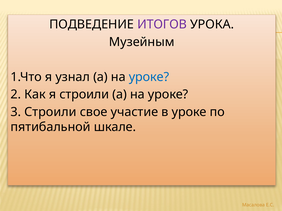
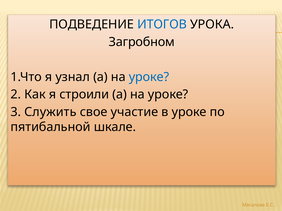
ИТОГОВ colour: purple -> blue (162, 24)
Музейным: Музейным -> Загробном (142, 42)
3 Строили: Строили -> Служить (50, 112)
